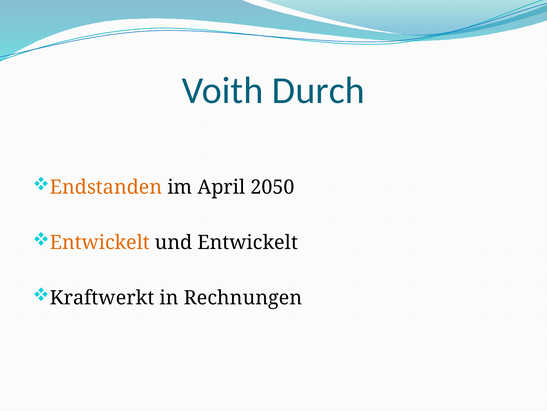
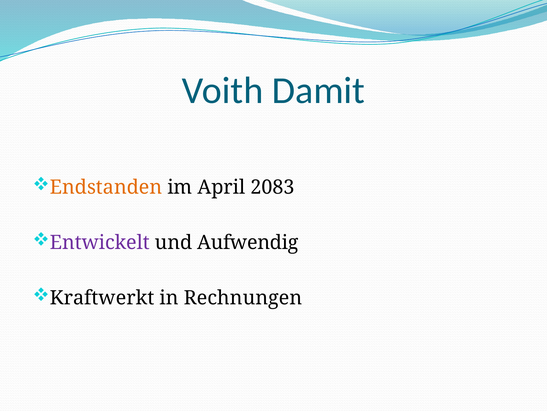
Durch: Durch -> Damit (318, 90)
2050: 2050 -> 2083 (272, 187)
Entwickelt colour: orange -> purple (100, 242)
und Entwickelt: Entwickelt -> Aufwendig (248, 242)
